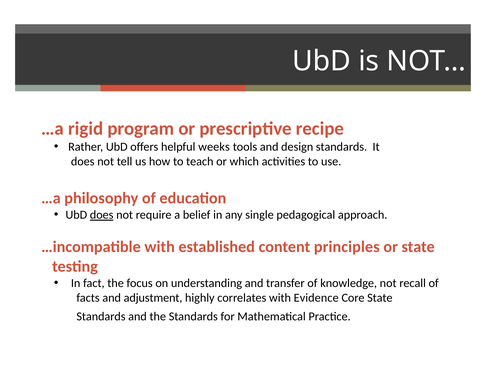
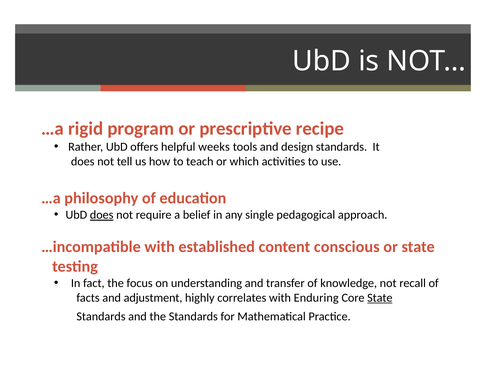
principles: principles -> conscious (347, 247)
Evidence: Evidence -> Enduring (316, 297)
State underline: none -> present (380, 297)
